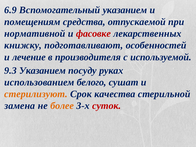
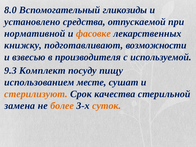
6.9: 6.9 -> 8.0 (10, 10)
Вспомогательный указанием: указанием -> гликозиды (125, 10)
помещениям: помещениям -> установлено (32, 22)
фасовке colour: red -> orange (93, 34)
особенностей: особенностей -> возможности (156, 45)
лечение: лечение -> взвесью (29, 57)
9.3 Указанием: Указанием -> Комплект (42, 70)
руках: руках -> пищу (111, 70)
белого: белого -> месте (92, 82)
суток colour: red -> orange (107, 106)
